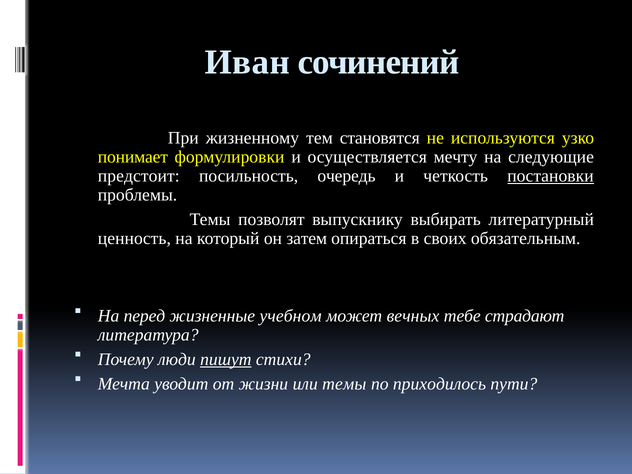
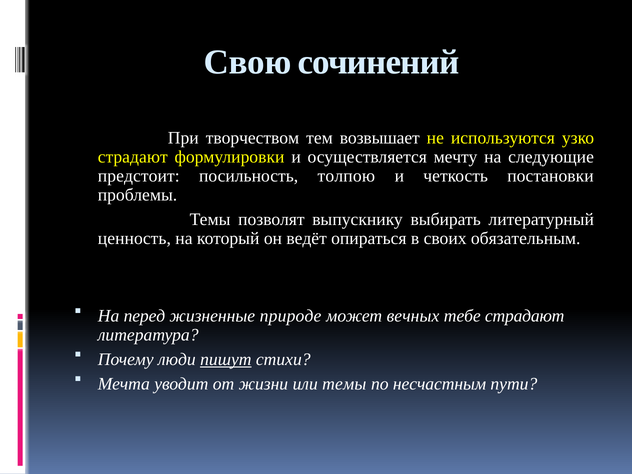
Иван: Иван -> Свою (248, 62)
жизненному: жизненному -> творчеством (252, 138)
становятся: становятся -> возвышает (380, 138)
понимает: понимает -> страдают (133, 157)
очередь: очередь -> толпою (346, 176)
постановки underline: present -> none (551, 176)
затем: затем -> ведёт (307, 238)
учебном: учебном -> природе (291, 316)
приходилось: приходилось -> несчастным (440, 384)
